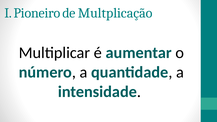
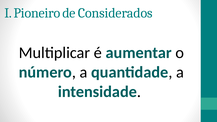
Multplicação: Multplicação -> Considerados (115, 13)
